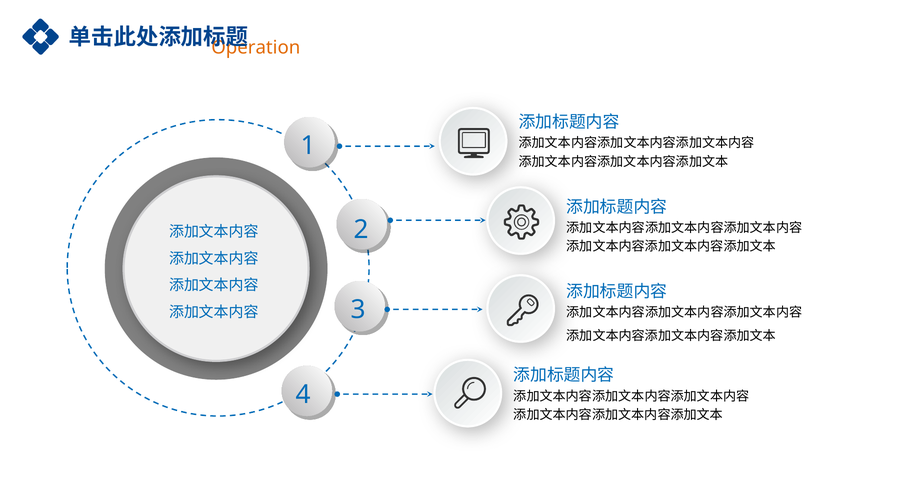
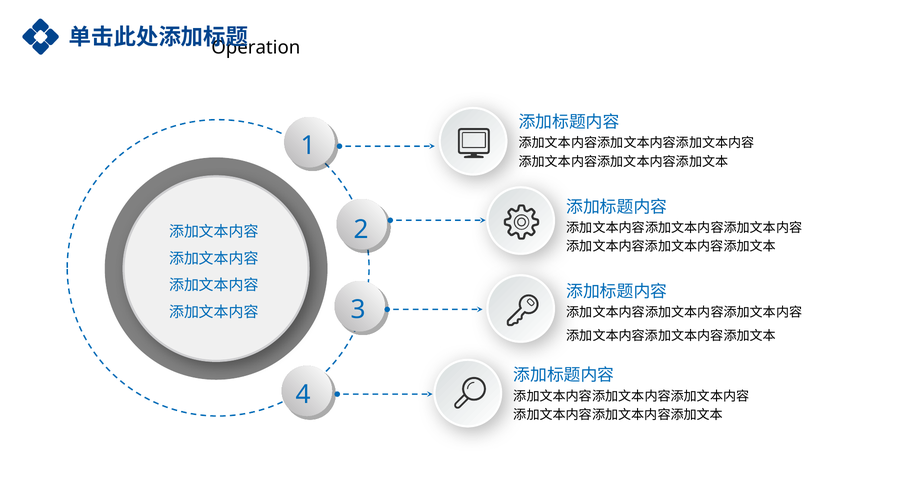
Operation colour: orange -> black (256, 48)
